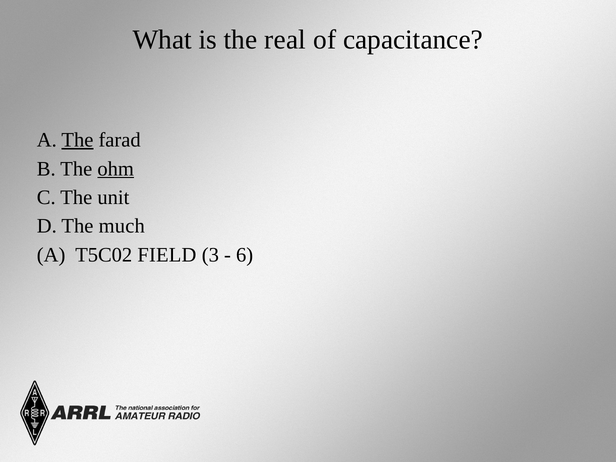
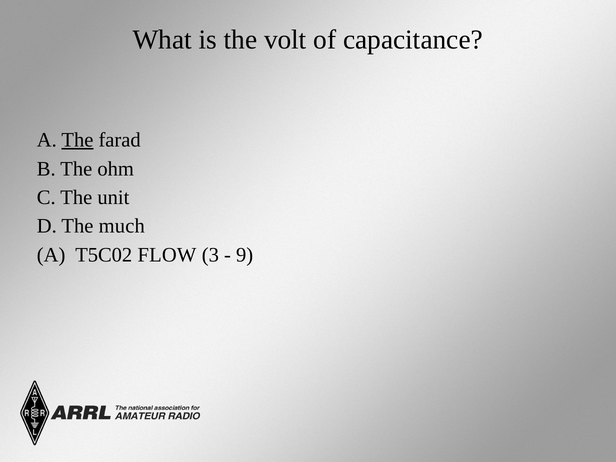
real: real -> volt (285, 40)
ohm underline: present -> none (116, 169)
FIELD: FIELD -> FLOW (167, 255)
6: 6 -> 9 (245, 255)
